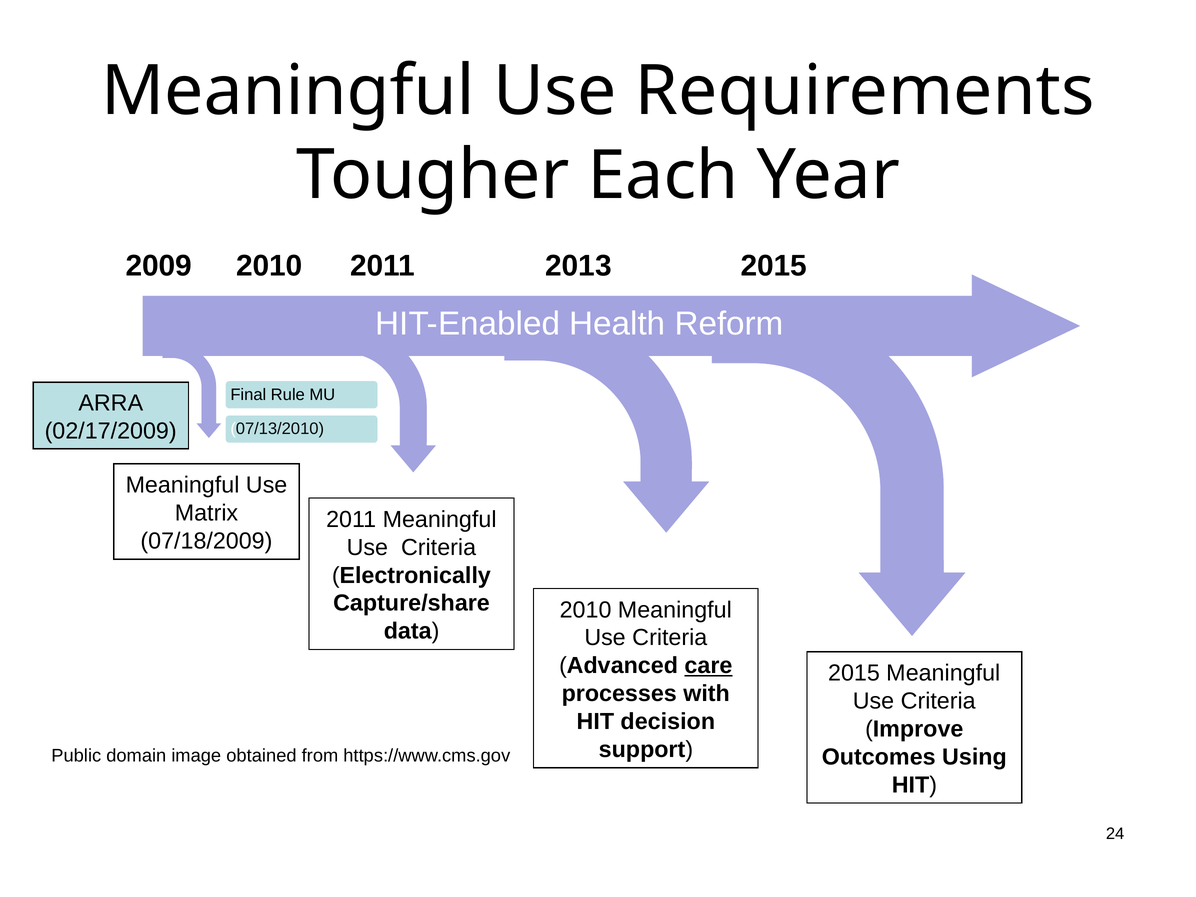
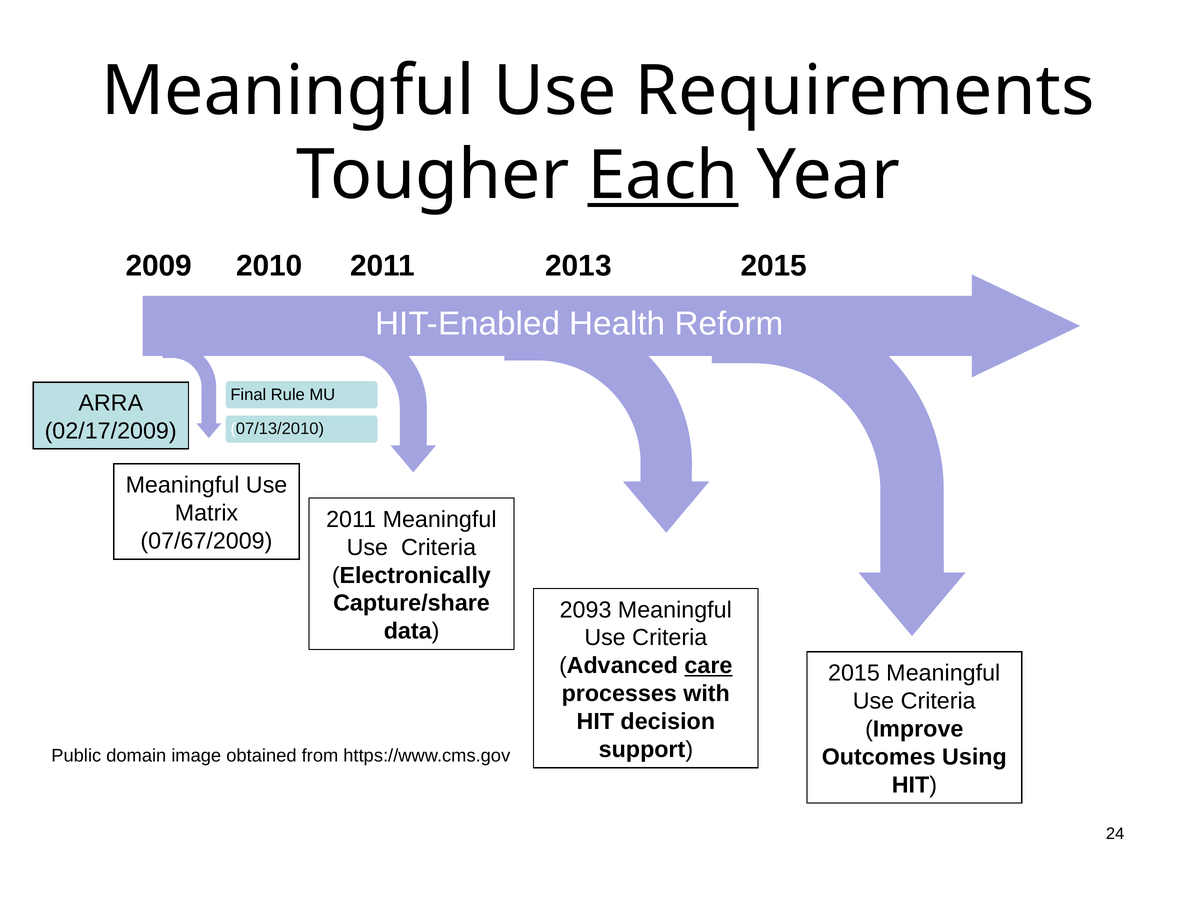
Each underline: none -> present (663, 176)
07/18/2009: 07/18/2009 -> 07/67/2009 (206, 541)
2010: 2010 -> 2093 (586, 610)
